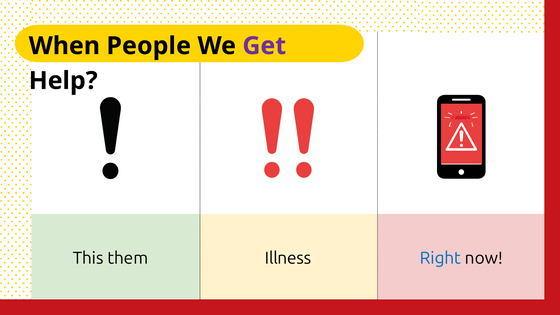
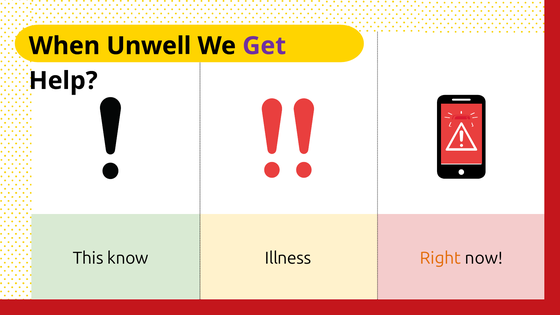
People: People -> Unwell (149, 46)
them: them -> know (128, 258)
Right colour: blue -> orange (440, 258)
